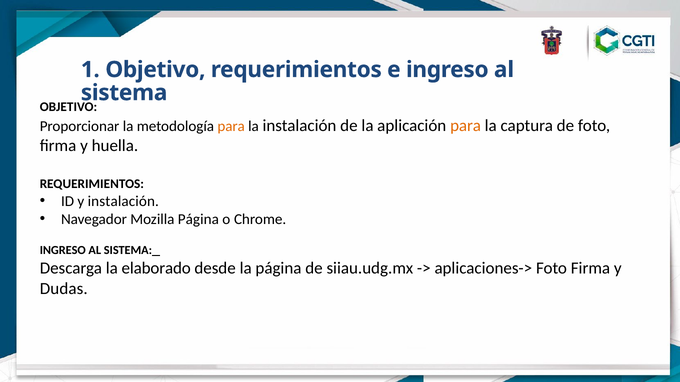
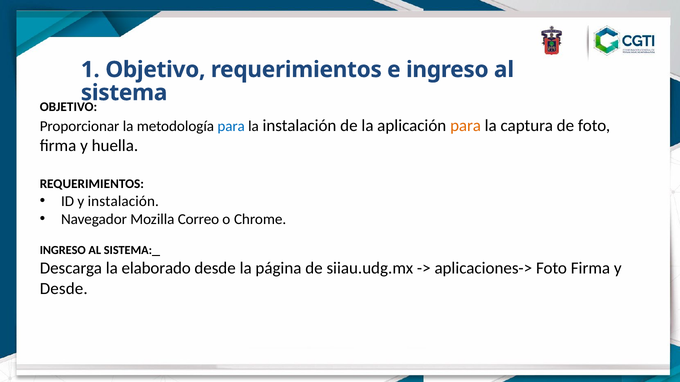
para colour: orange -> blue (231, 126)
Mozilla Página: Página -> Correo (198, 220)
Dudas: Dudas -> Desde (64, 289)
